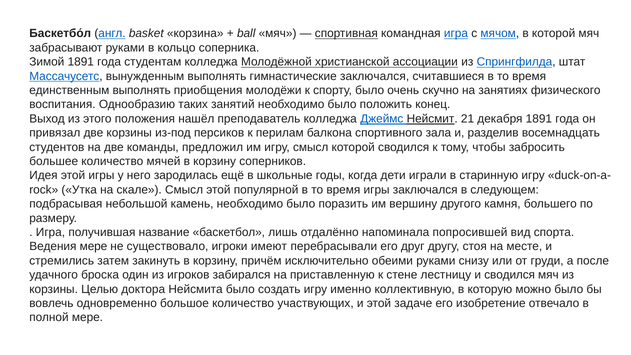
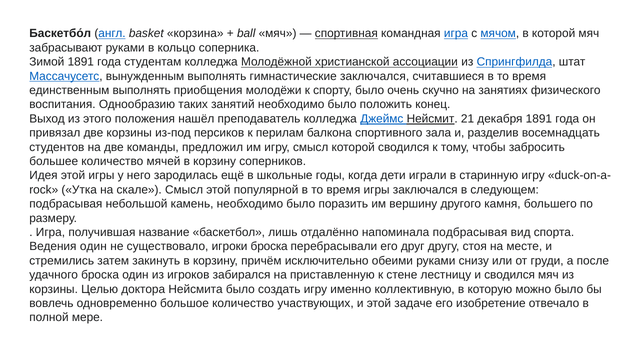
напоминала попросившей: попросившей -> подбрасывая (470, 232)
Ведения мере: мере -> один (93, 247)
игроки имеют: имеют -> броска (269, 247)
